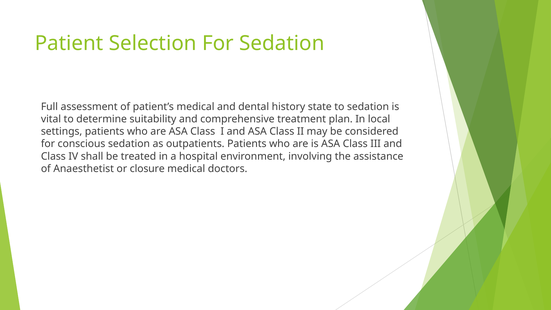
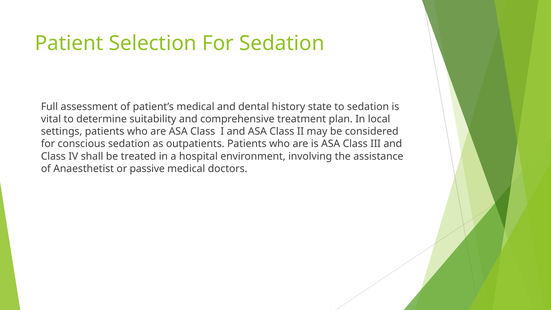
closure: closure -> passive (147, 169)
